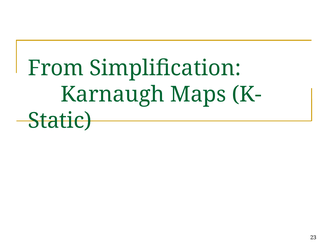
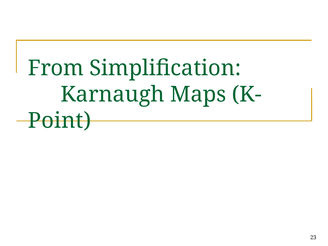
Static: Static -> Point (60, 121)
